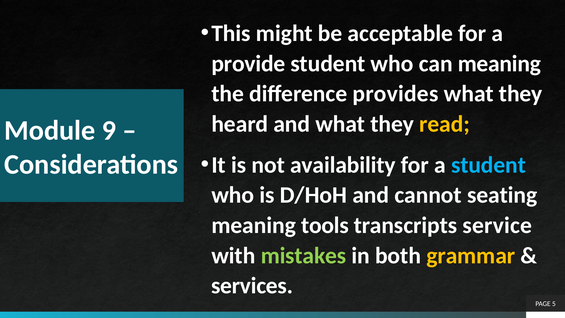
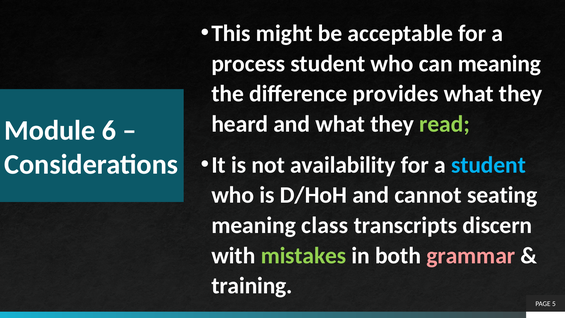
provide: provide -> process (248, 64)
read colour: yellow -> light green (445, 124)
9: 9 -> 6 (109, 130)
tools: tools -> class (325, 225)
service: service -> discern (497, 225)
grammar colour: yellow -> pink (471, 255)
services: services -> training (252, 286)
